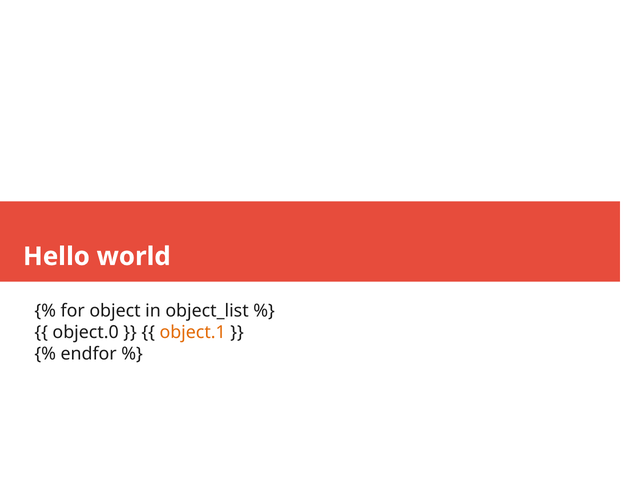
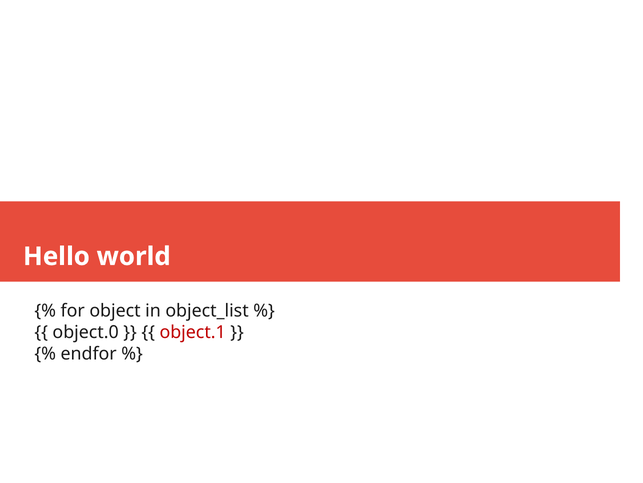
object.1 colour: orange -> red (193, 332)
